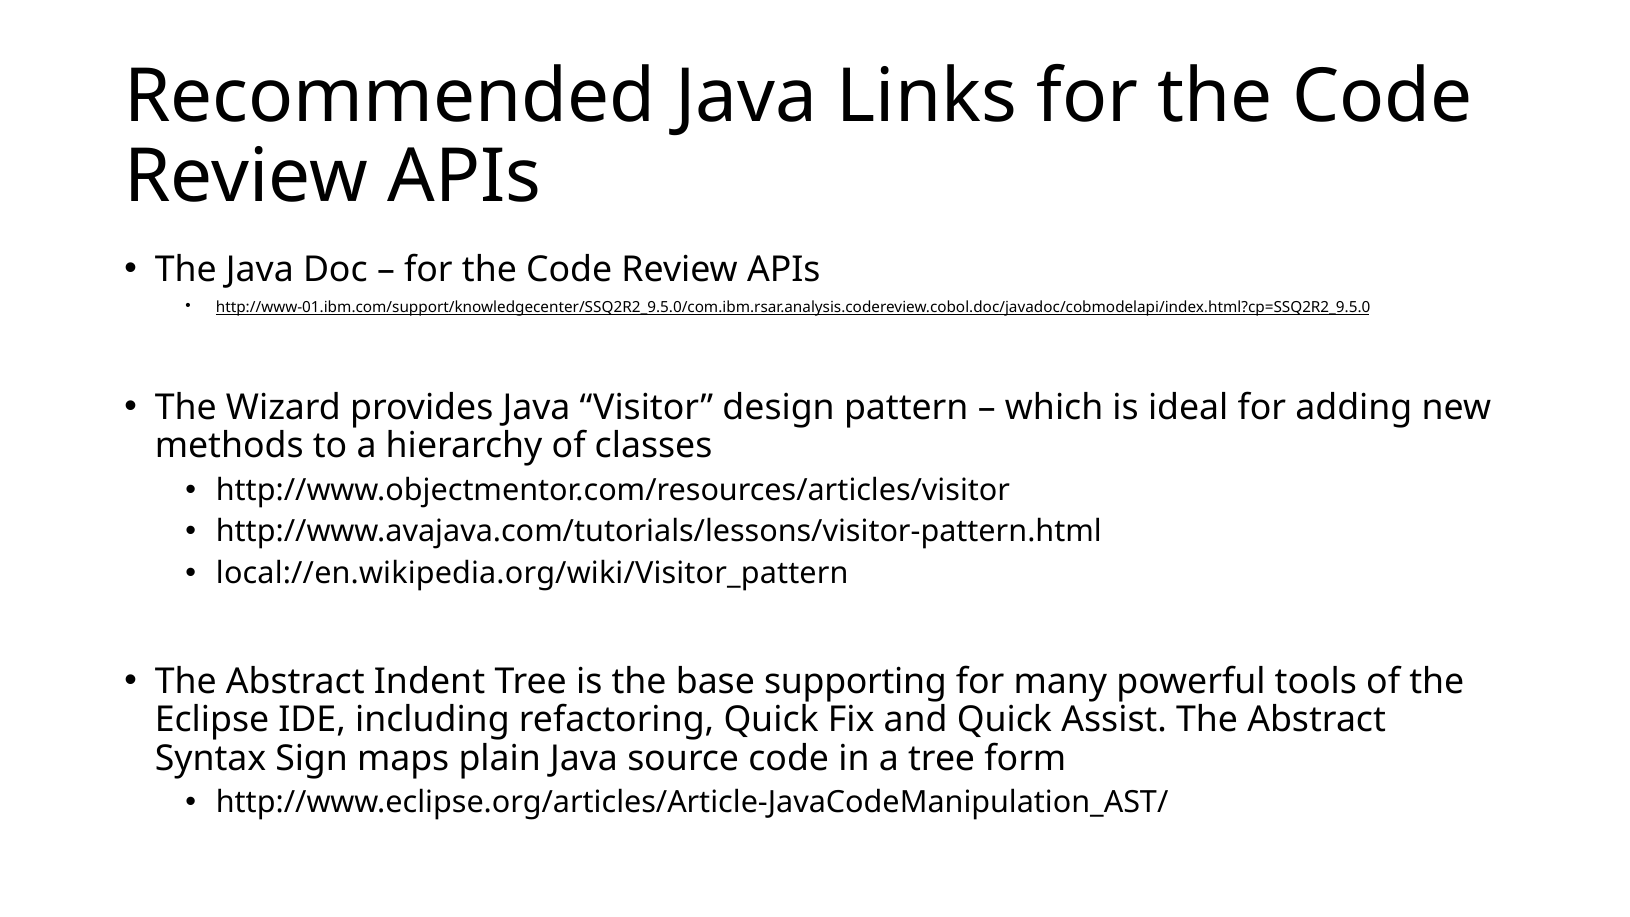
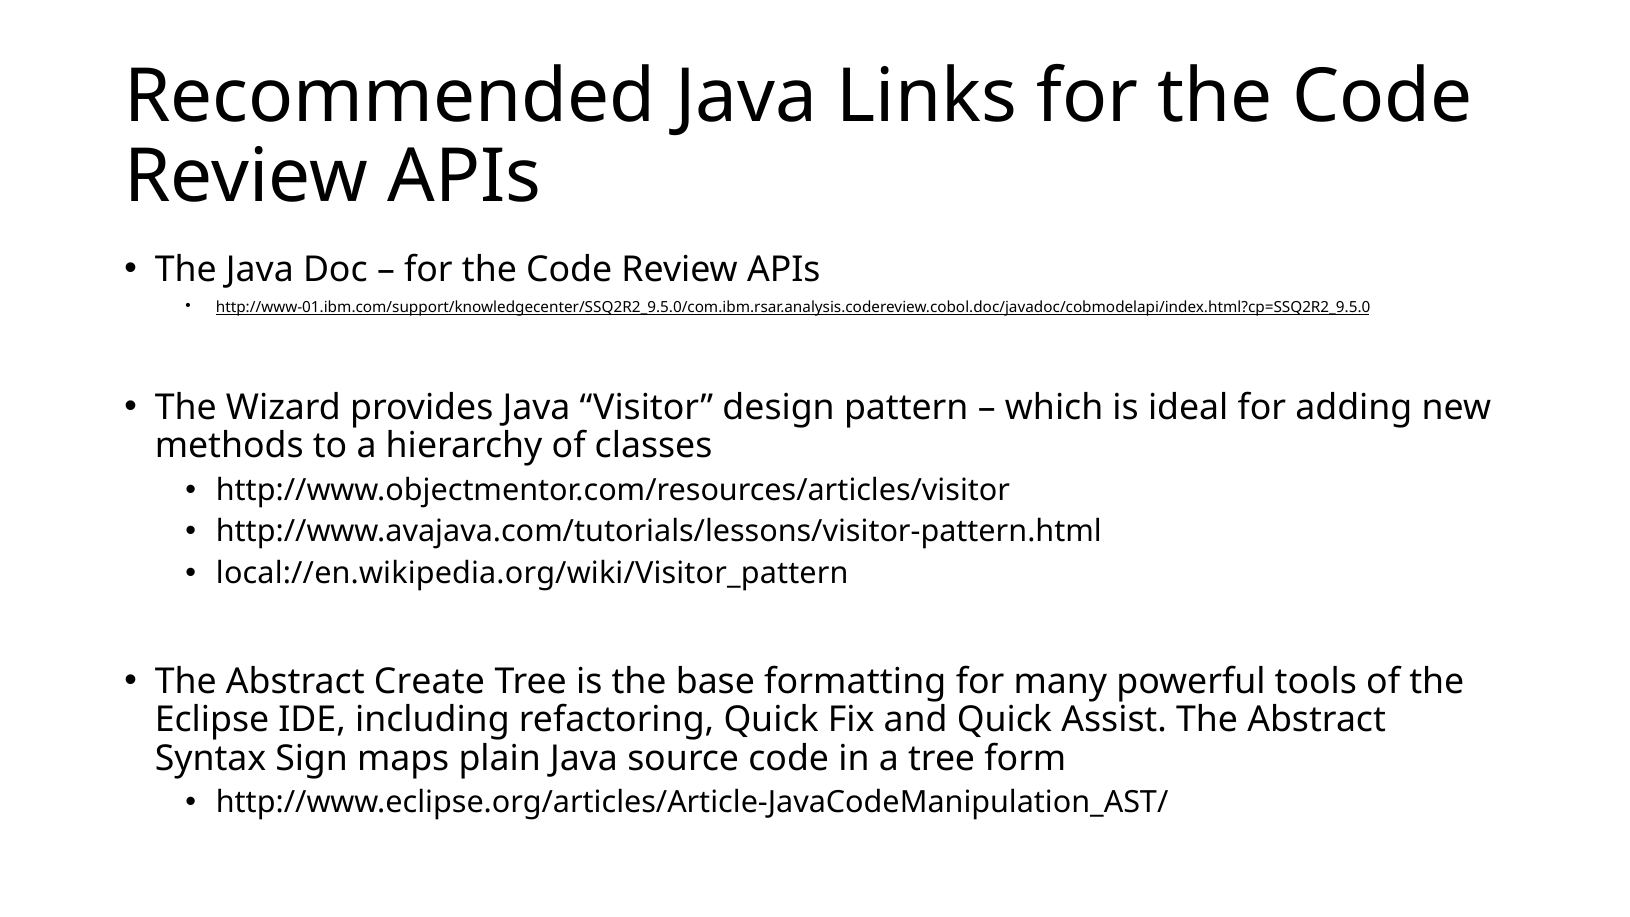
Indent: Indent -> Create (429, 681)
supporting: supporting -> formatting (855, 681)
